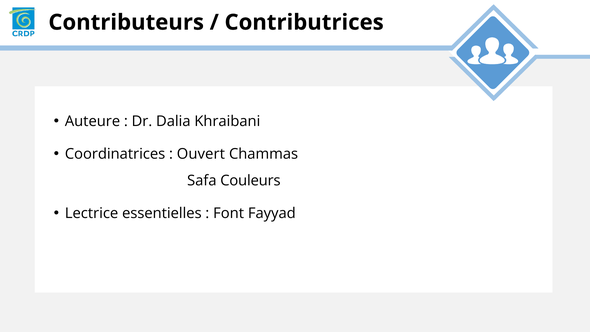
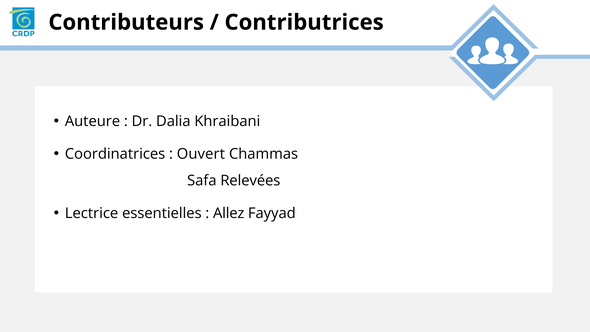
Couleurs: Couleurs -> Relevées (250, 181)
Font: Font -> Allez (229, 213)
